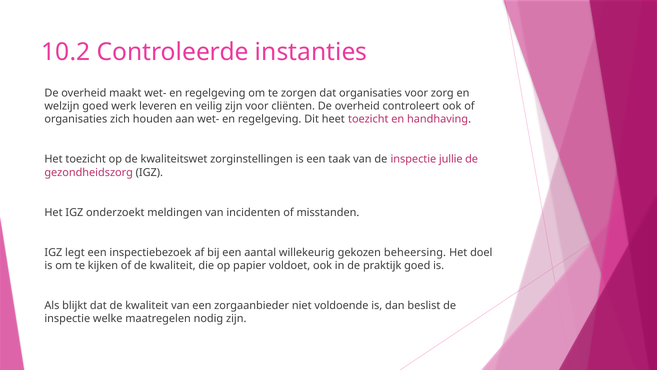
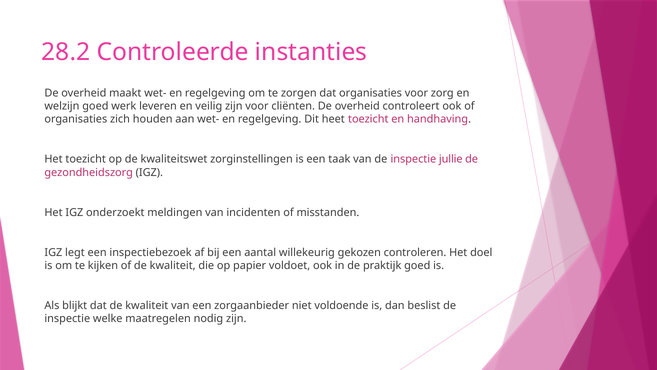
10.2: 10.2 -> 28.2 (66, 52)
beheersing: beheersing -> controleren (415, 252)
